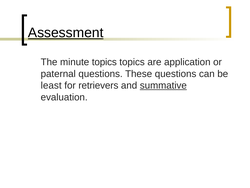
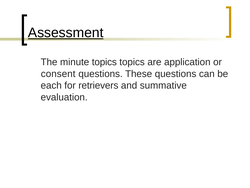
paternal: paternal -> consent (58, 74)
least: least -> each (51, 85)
summative underline: present -> none (163, 85)
